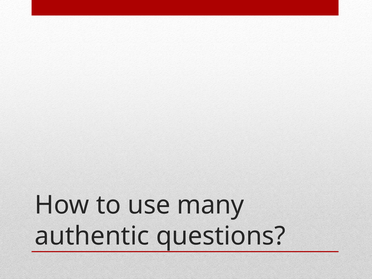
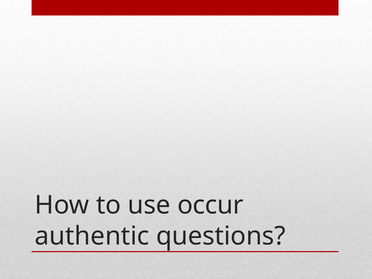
many: many -> occur (210, 205)
